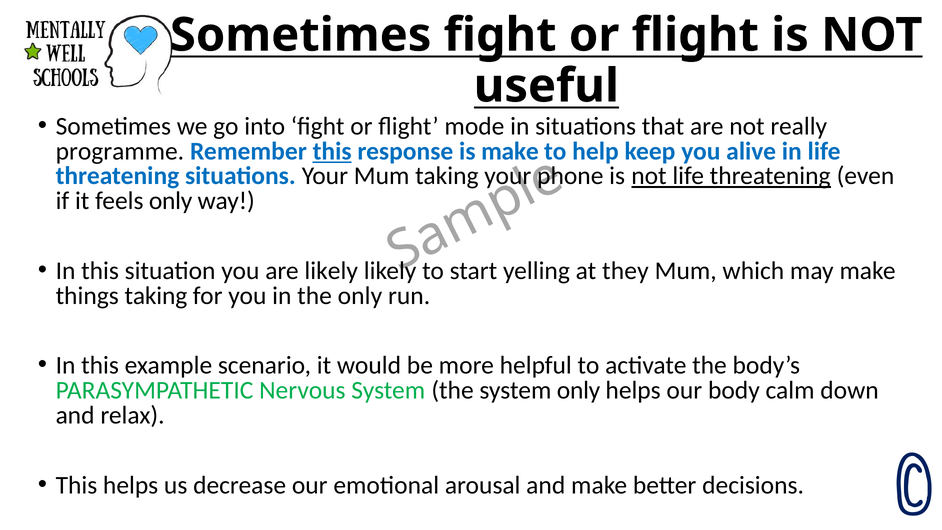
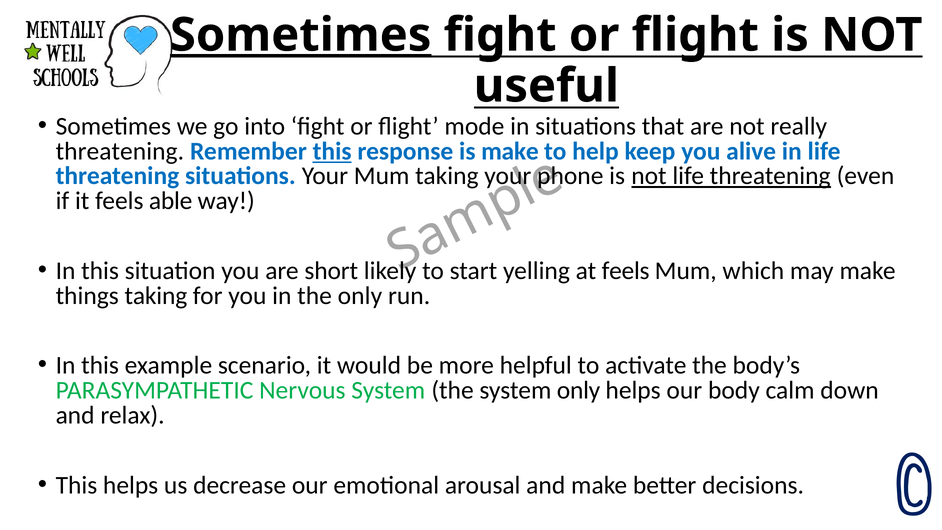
Sometimes underline: none -> present (301, 35)
programme: programme -> threatening (120, 151)
feels only: only -> able (171, 201)
are likely: likely -> short (331, 271)
at they: they -> feels (626, 271)
